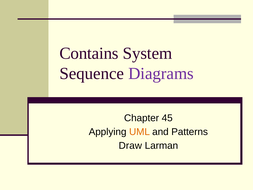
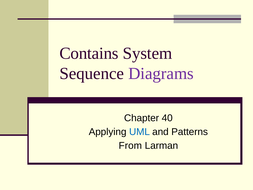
45: 45 -> 40 (167, 118)
UML colour: orange -> blue (140, 132)
Draw: Draw -> From (130, 145)
